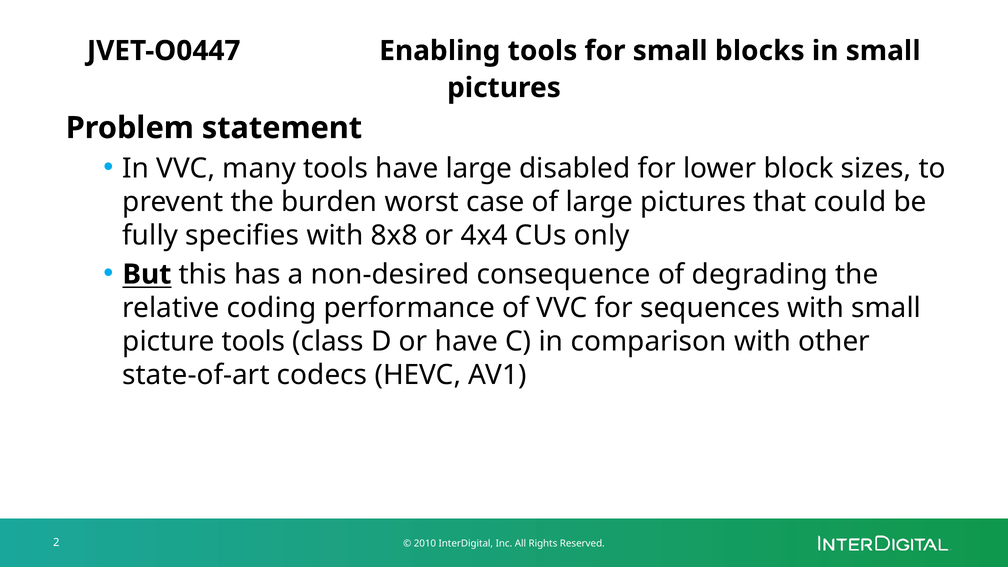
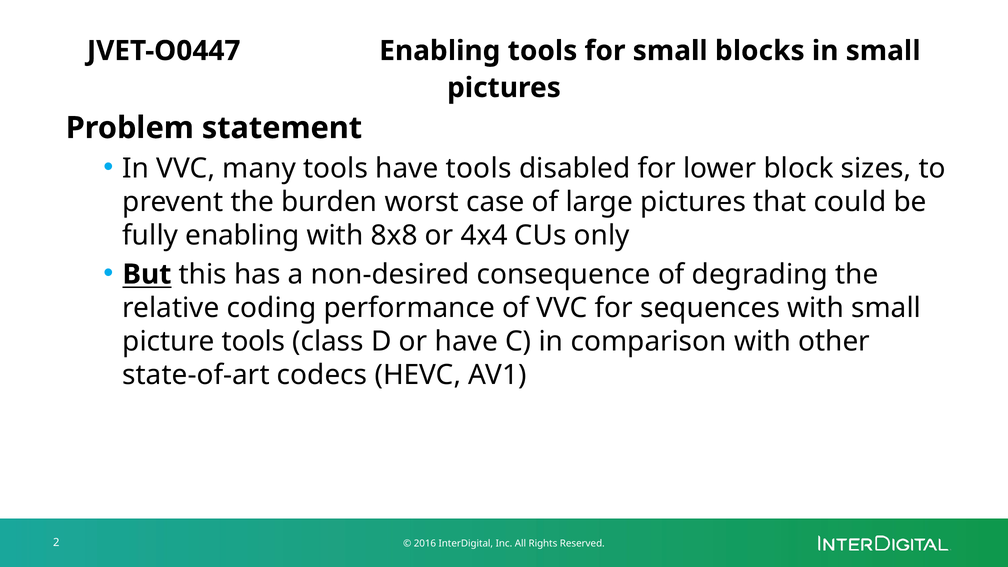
have large: large -> tools (479, 168)
fully specifies: specifies -> enabling (242, 235)
2010: 2010 -> 2016 (425, 544)
